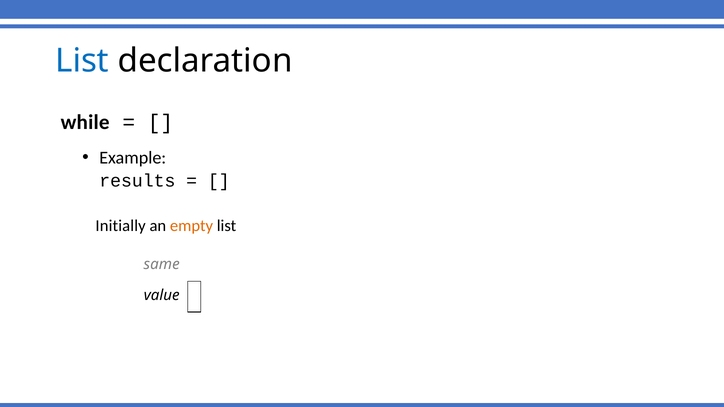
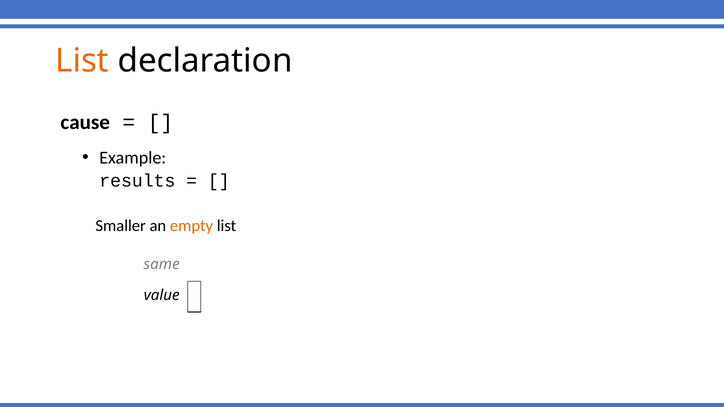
List colour: blue -> orange (82, 61)
while: while -> cause (85, 122)
Initially: Initially -> Smaller (121, 226)
